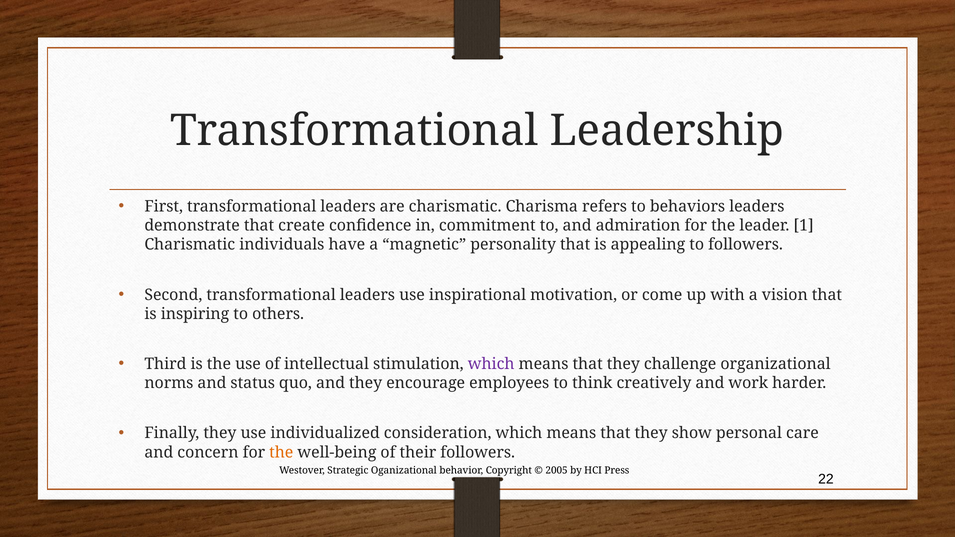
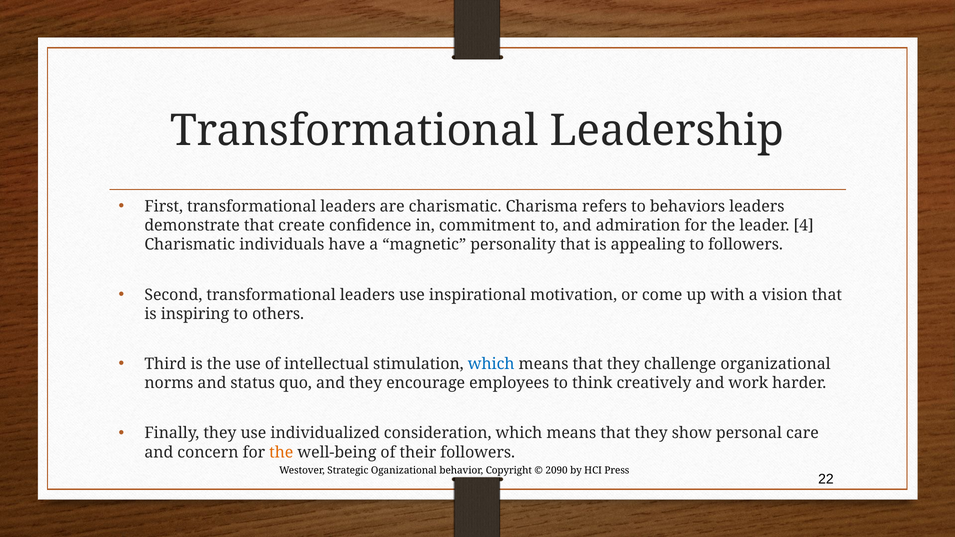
1: 1 -> 4 (804, 226)
which colour: purple -> blue (491, 364)
2005: 2005 -> 2090 (557, 470)
